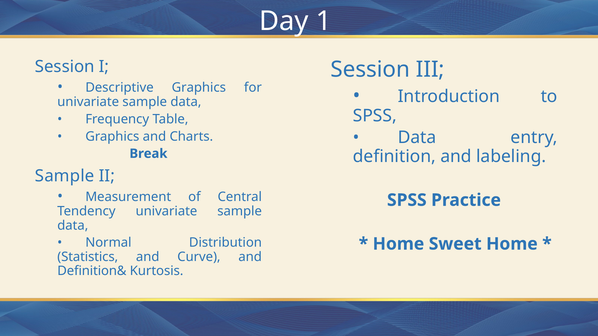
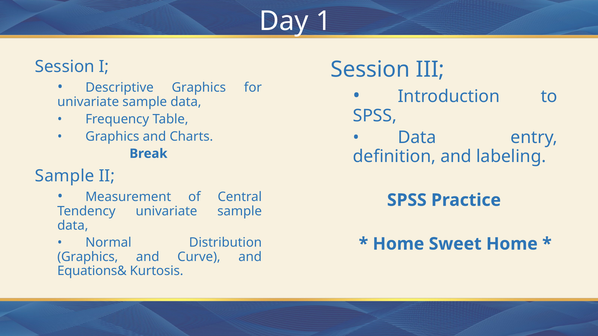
Statistics: Statistics -> Graphics (88, 257)
Definition&: Definition& -> Equations& (92, 271)
